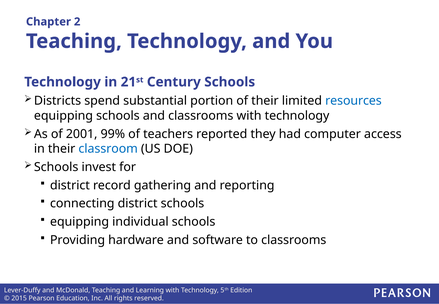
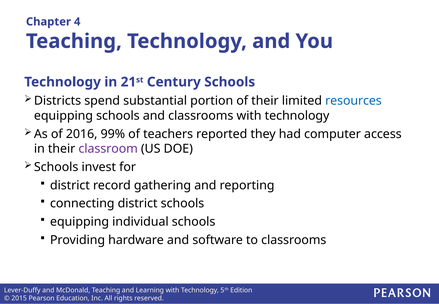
2: 2 -> 4 (77, 22)
2001: 2001 -> 2016 (82, 134)
classroom colour: blue -> purple (108, 149)
